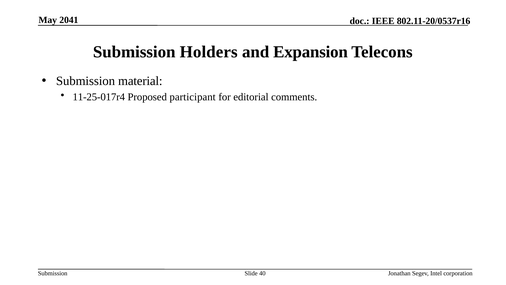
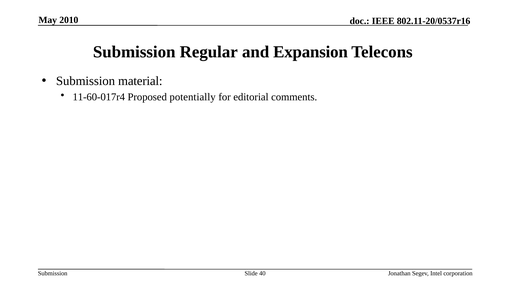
2041: 2041 -> 2010 (69, 20)
Holders: Holders -> Regular (209, 52)
11-25-017r4: 11-25-017r4 -> 11-60-017r4 (99, 97)
participant: participant -> potentially (193, 97)
